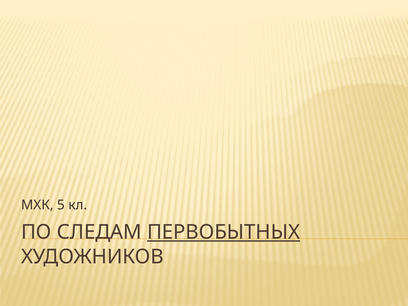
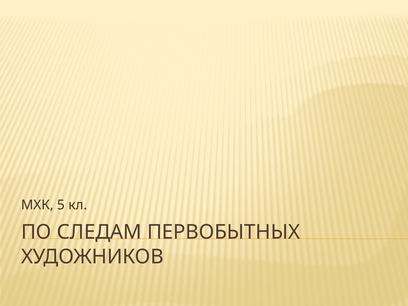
ПЕРВОБЫТНЫХ underline: present -> none (224, 232)
